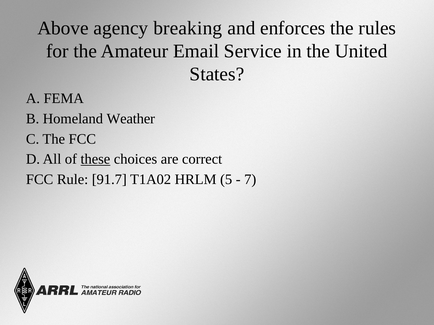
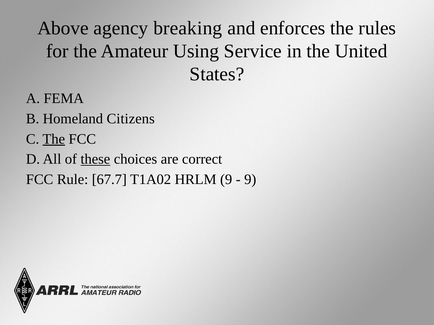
Email: Email -> Using (196, 51)
Weather: Weather -> Citizens (131, 119)
The underline: none -> present (54, 139)
91.7: 91.7 -> 67.7 (109, 180)
HRLM 5: 5 -> 9 (226, 180)
7: 7 -> 9 (250, 180)
